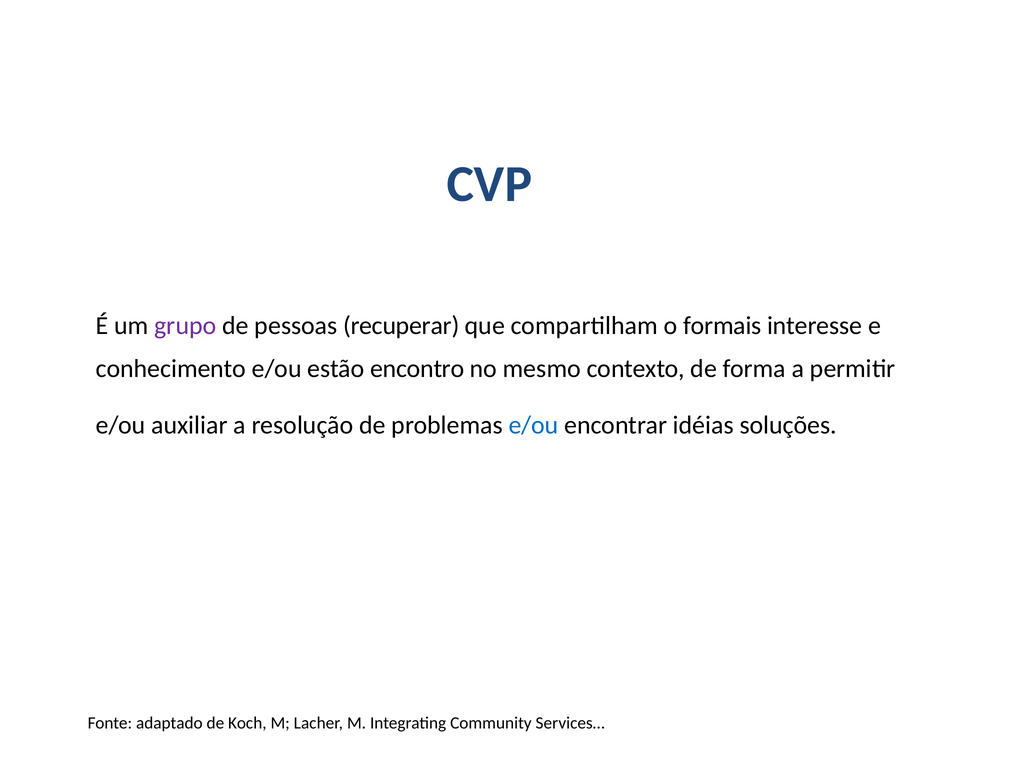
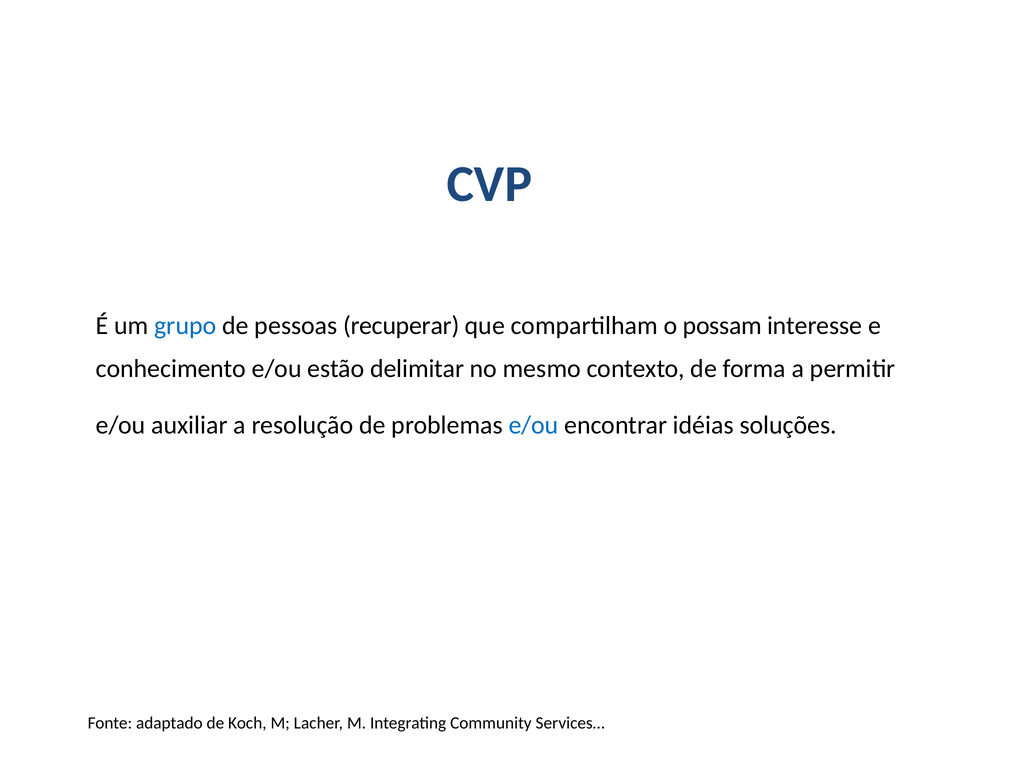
grupo colour: purple -> blue (185, 325)
formais: formais -> possam (722, 325)
encontro: encontro -> delimitar (417, 369)
